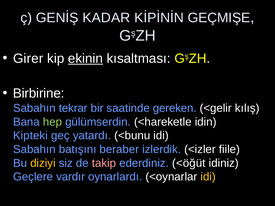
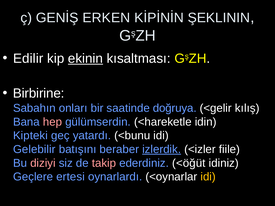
KADAR: KADAR -> ERKEN (106, 18)
GEÇMIŞE: GEÇMIŞE -> ŞEKLININ (219, 18)
Girer: Girer -> Edilir (28, 58)
tekrar: tekrar -> onları (73, 108)
gereken: gereken -> doğruya (175, 108)
hep colour: light green -> pink (52, 122)
Sabahın: Sabahın -> Gelebilir (34, 149)
izlerdik underline: none -> present (162, 149)
diziyi colour: yellow -> pink (43, 163)
vardır: vardır -> ertesi (71, 177)
